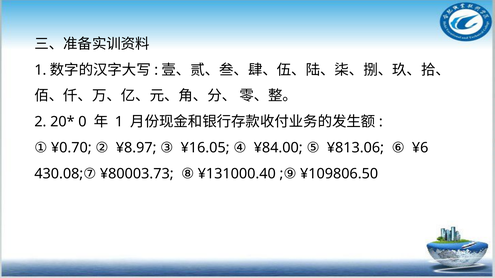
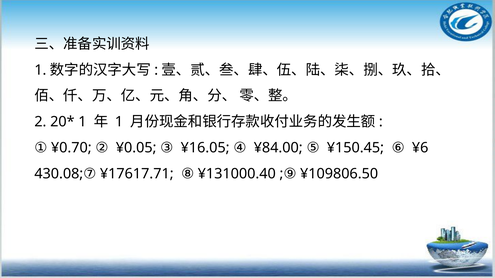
0: 0 -> 1 (82, 122)
¥8.97: ¥8.97 -> ¥0.05 (136, 148)
¥813.06: ¥813.06 -> ¥150.45 (355, 148)
¥80003.73: ¥80003.73 -> ¥17617.71 (137, 174)
